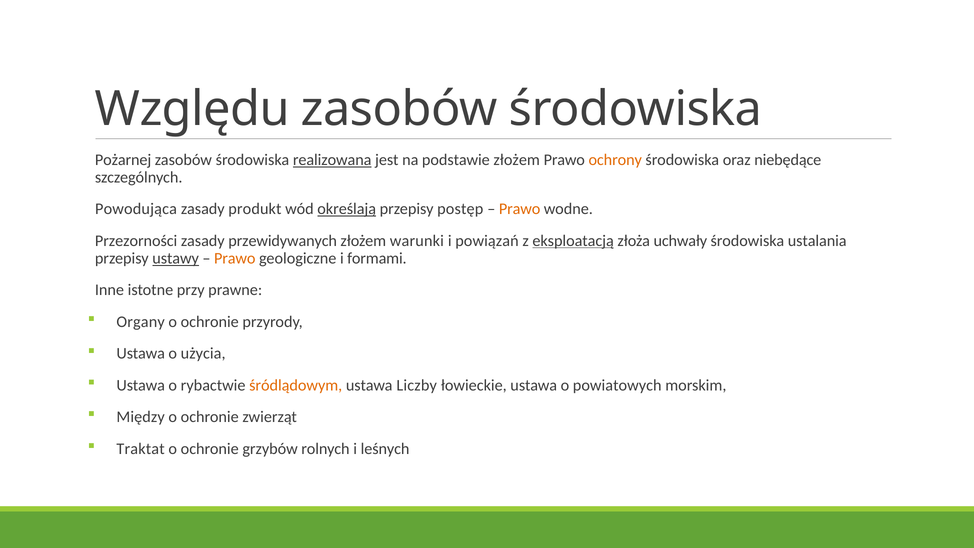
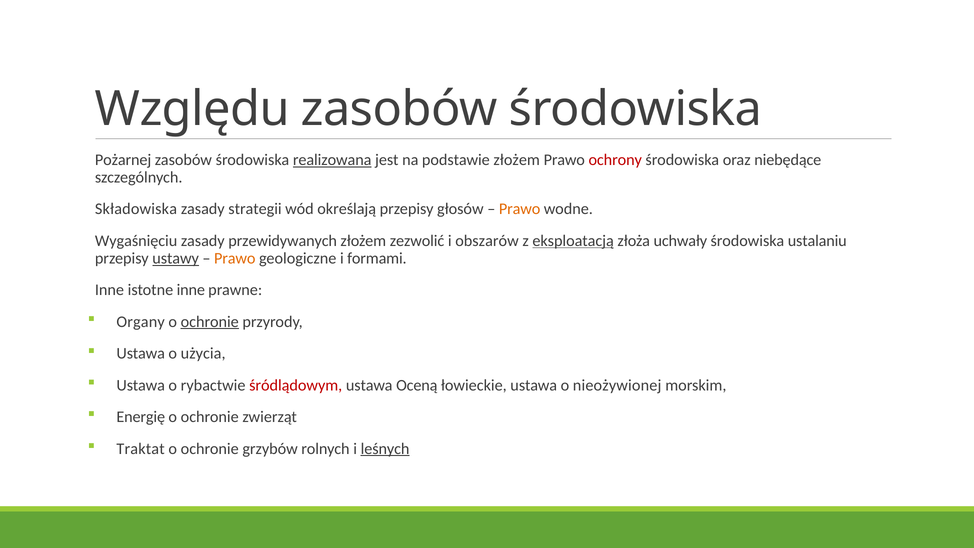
ochrony colour: orange -> red (615, 160)
Powodująca: Powodująca -> Składowiska (136, 209)
produkt: produkt -> strategii (255, 209)
określają underline: present -> none (347, 209)
postęp: postęp -> głosów (460, 209)
Przezorności: Przezorności -> Wygaśnięciu (136, 241)
warunki: warunki -> zezwolić (417, 241)
powiązań: powiązań -> obszarów (487, 241)
ustalania: ustalania -> ustalaniu (817, 241)
istotne przy: przy -> inne (191, 290)
ochronie underline: none -> present (210, 322)
śródlądowym colour: orange -> red (296, 385)
Liczby: Liczby -> Oceną (417, 385)
powiatowych: powiatowych -> nieożywionej (617, 385)
Między: Między -> Energię (141, 417)
leśnych underline: none -> present (385, 449)
